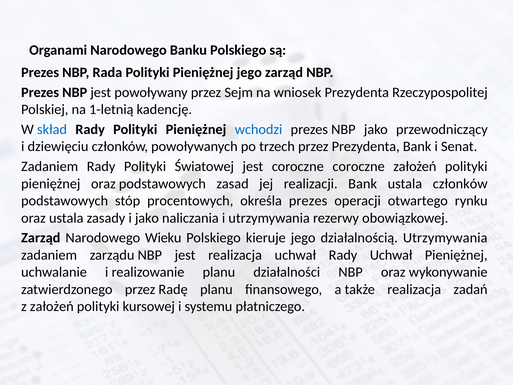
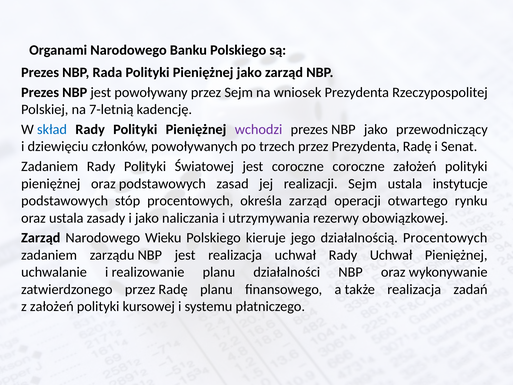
Pieniężnej jego: jego -> jako (249, 72)
1-letnią: 1-letnią -> 7-letnią (111, 109)
wchodzi colour: blue -> purple (259, 129)
Prezydenta Bank: Bank -> Radę (417, 146)
realizacji Bank: Bank -> Sejm (363, 184)
ustala członków: członków -> instytucje (460, 184)
określa prezes: prezes -> zarząd (308, 201)
działalnością Utrzymywania: Utrzymywania -> Procentowych (445, 238)
